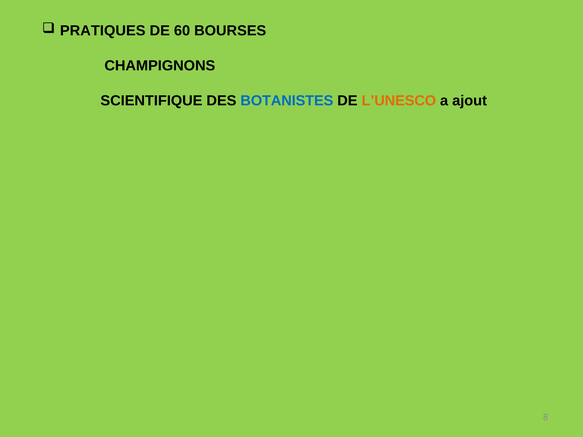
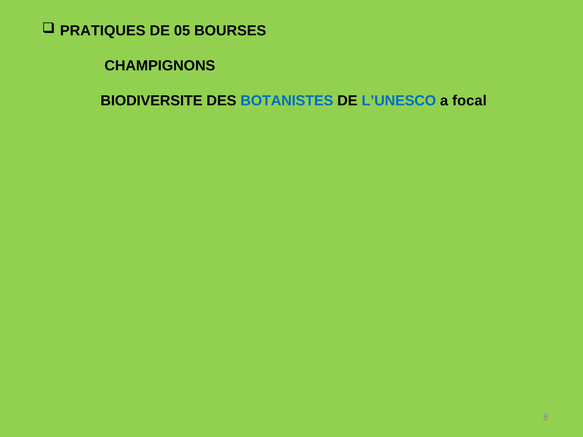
60: 60 -> 05 (182, 31)
SCIENTIFIQUE: SCIENTIFIQUE -> BIODIVERSITE (151, 101)
L’UNESCO colour: orange -> blue (399, 101)
ajout: ajout -> focal (469, 101)
